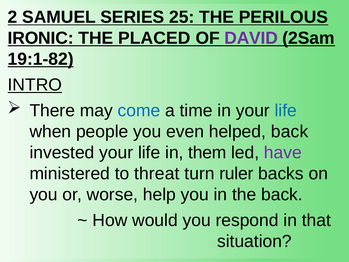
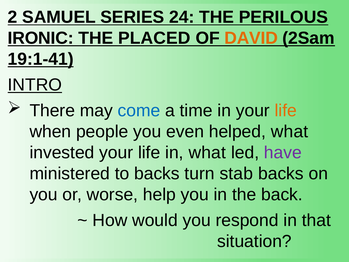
25: 25 -> 24 (182, 17)
DAVID colour: purple -> orange (251, 38)
19:1-82: 19:1-82 -> 19:1-41 (41, 59)
life colour: blue -> orange (286, 111)
helped back: back -> what (290, 132)
in them: them -> what (207, 153)
to threat: threat -> backs (157, 173)
ruler: ruler -> stab (236, 173)
